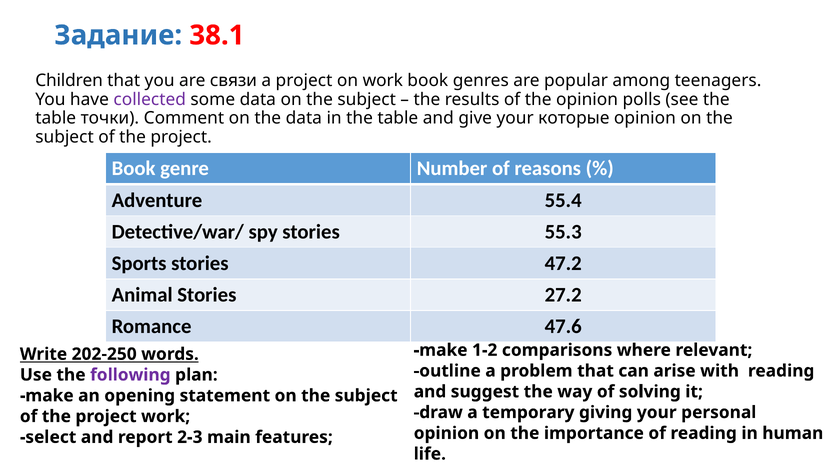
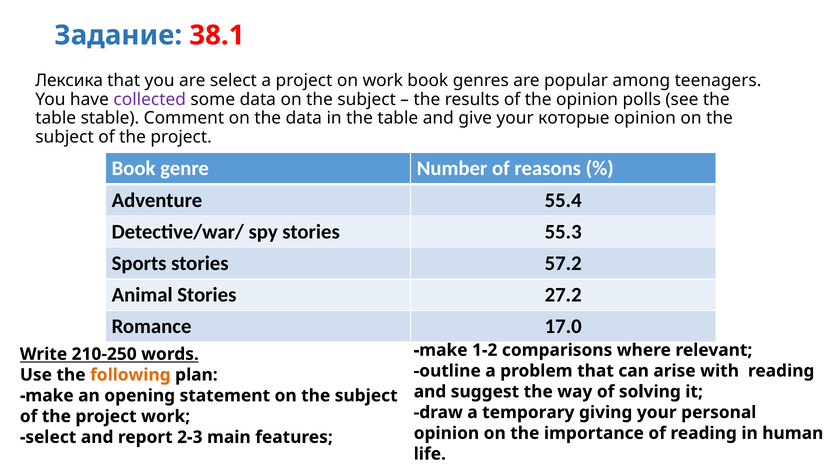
Children: Children -> Лексика (69, 81)
are связи: связи -> select (233, 81)
точки: точки -> stable (110, 118)
47.2: 47.2 -> 57.2 (563, 263)
47.6: 47.6 -> 17.0 (563, 326)
202-250: 202-250 -> 210-250 (104, 354)
following colour: purple -> orange (130, 375)
